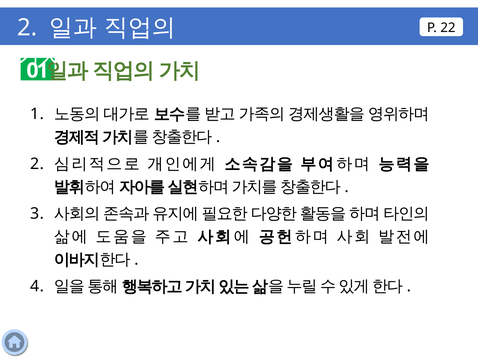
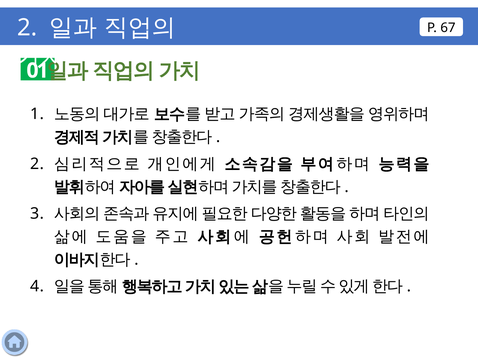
22: 22 -> 67 (448, 28)
